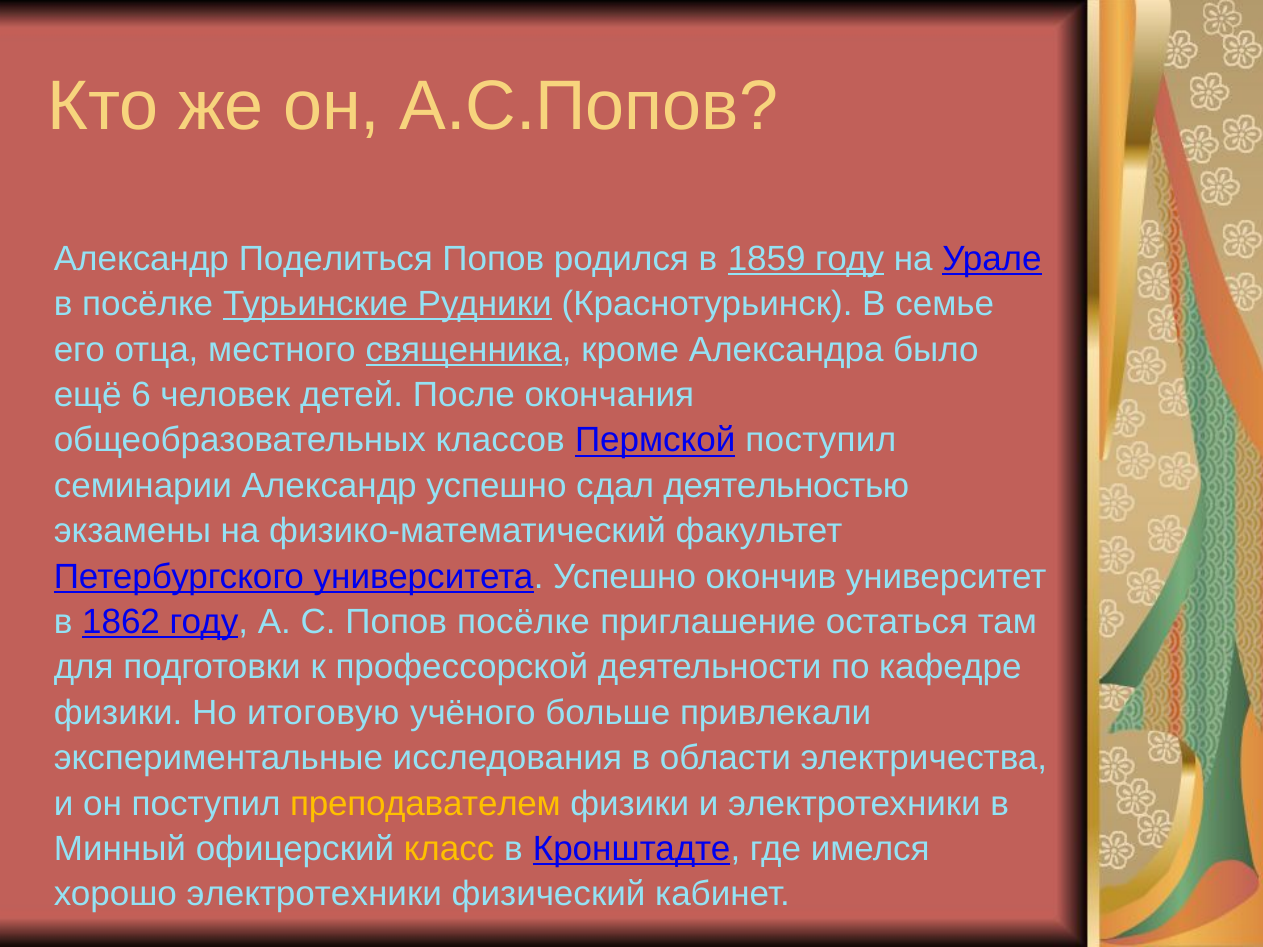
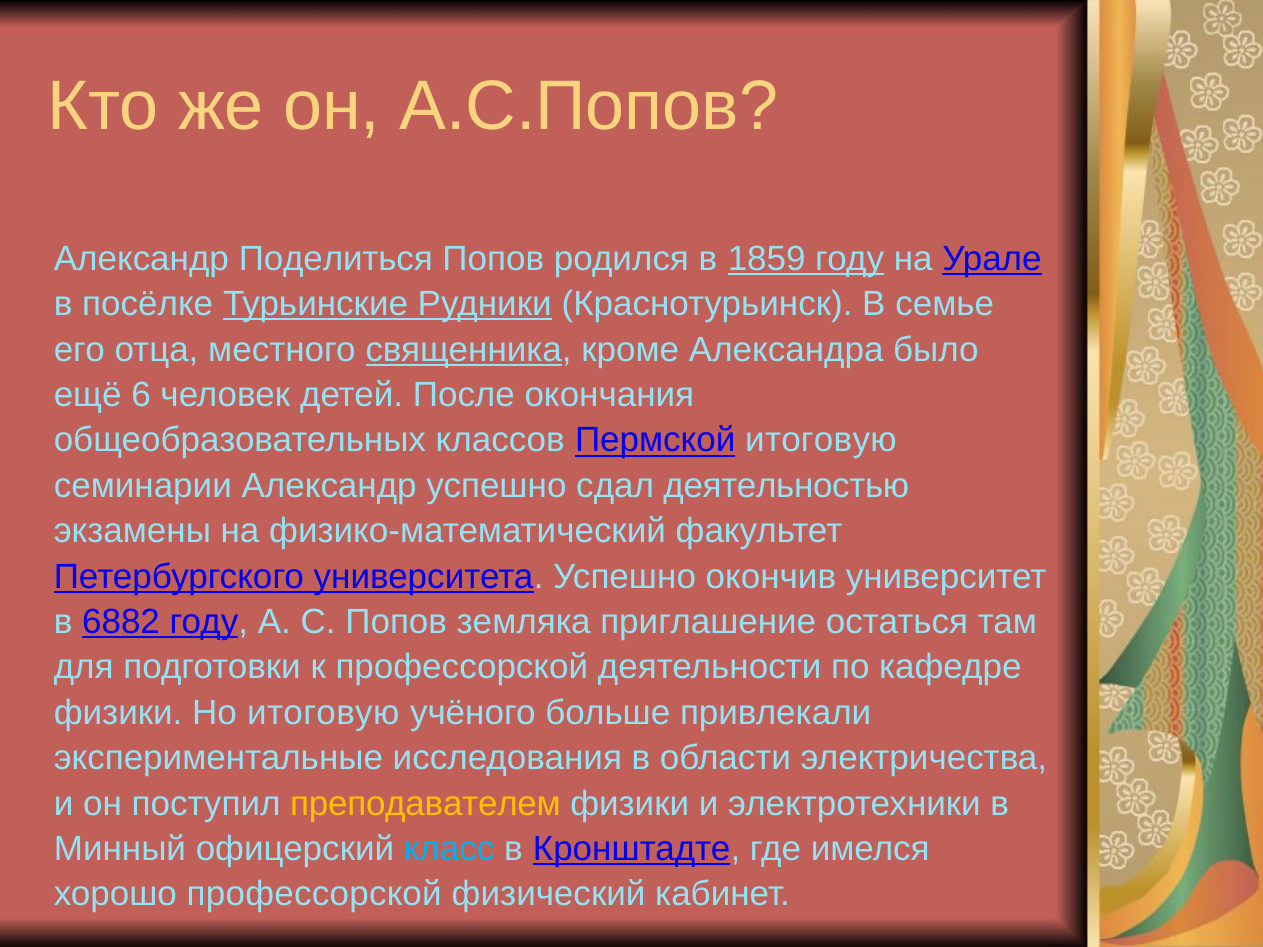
Пермской поступил: поступил -> итоговую (821, 440)
1862: 1862 -> 6882 (121, 622)
Попов посёлке: посёлке -> земляка (524, 622)
класс colour: yellow -> light blue (449, 849)
хорошо электротехники: электротехники -> профессорской (314, 895)
